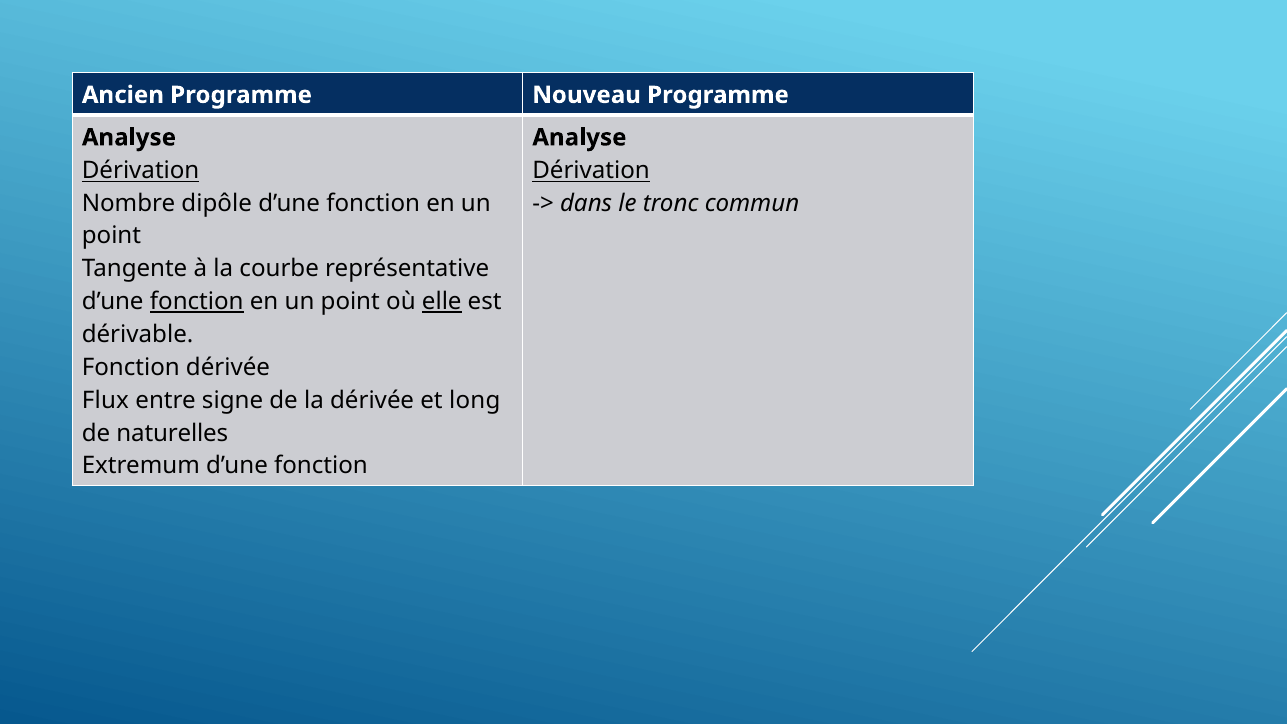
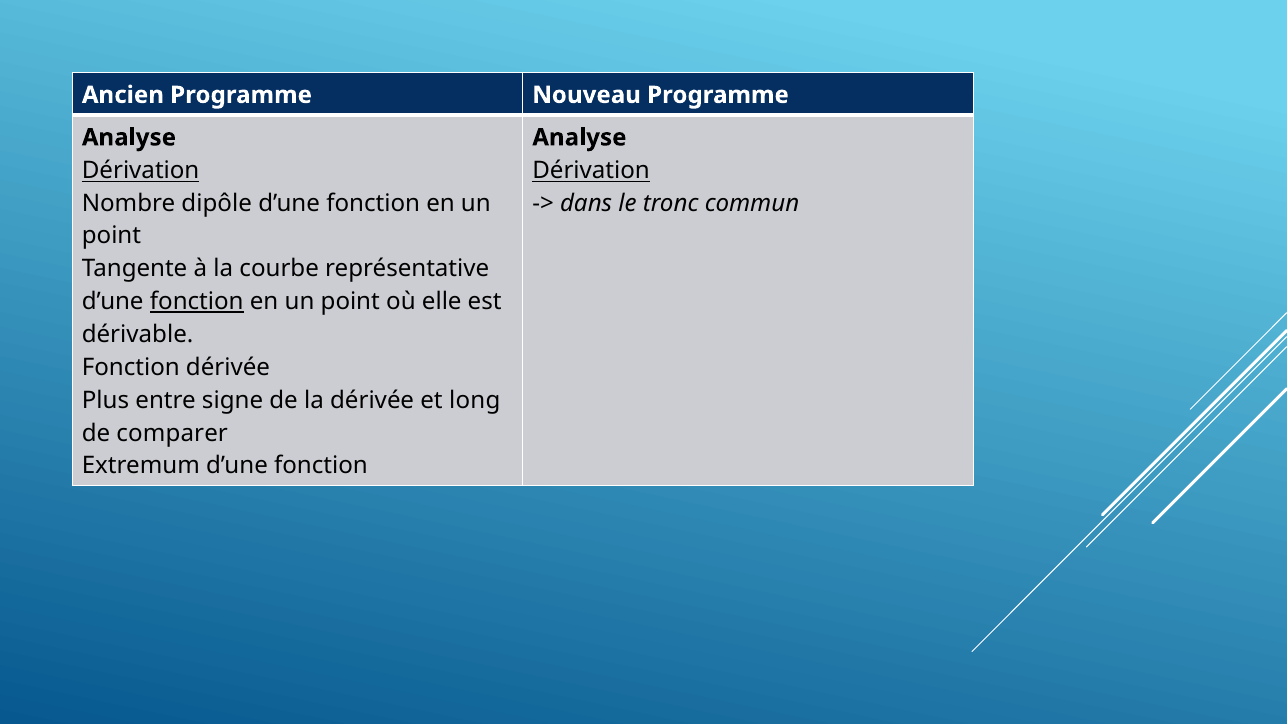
elle underline: present -> none (442, 302)
Flux: Flux -> Plus (106, 400)
naturelles: naturelles -> comparer (172, 433)
